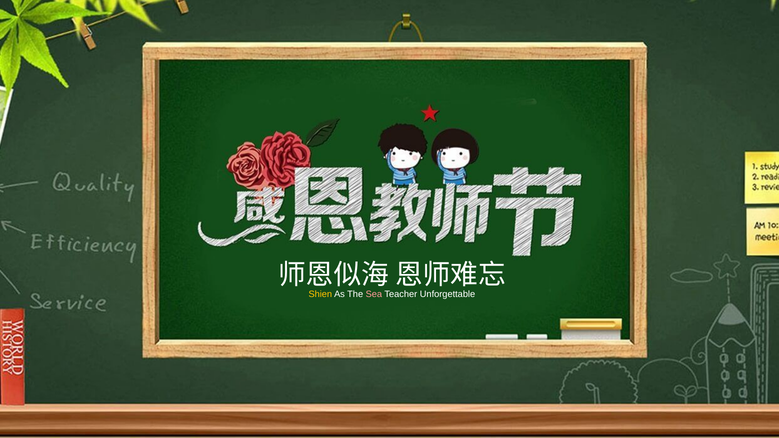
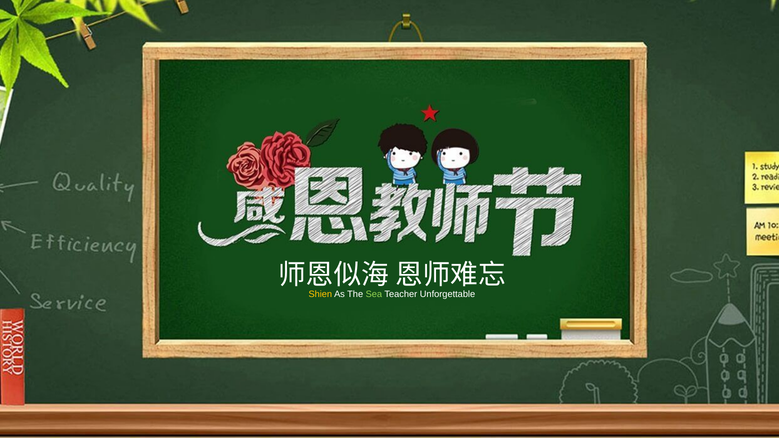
Sea colour: pink -> light green (374, 294)
